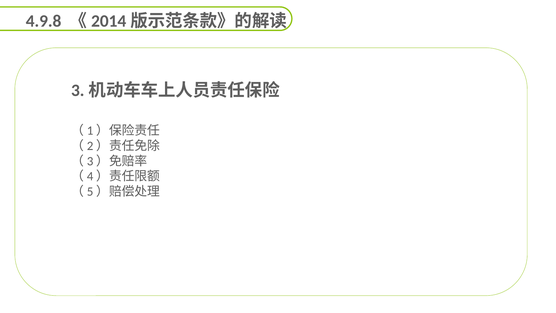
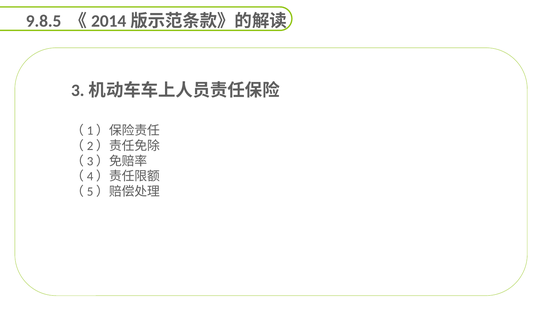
4.9.8: 4.9.8 -> 9.8.5 (44, 21)
